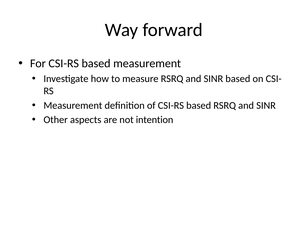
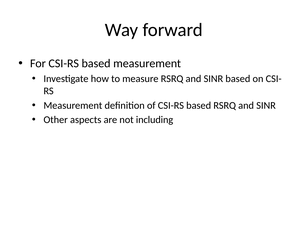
intention: intention -> including (155, 120)
